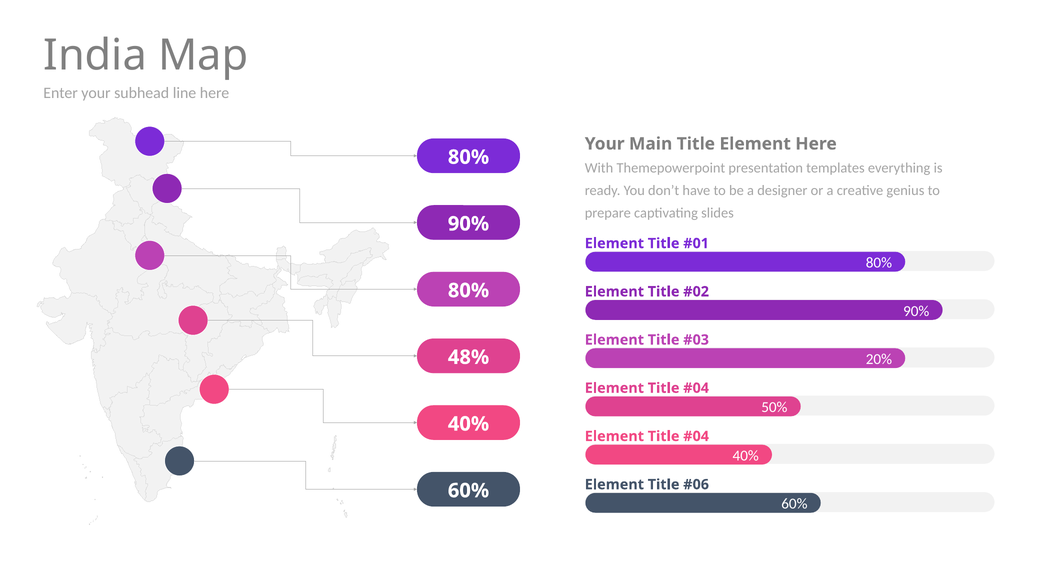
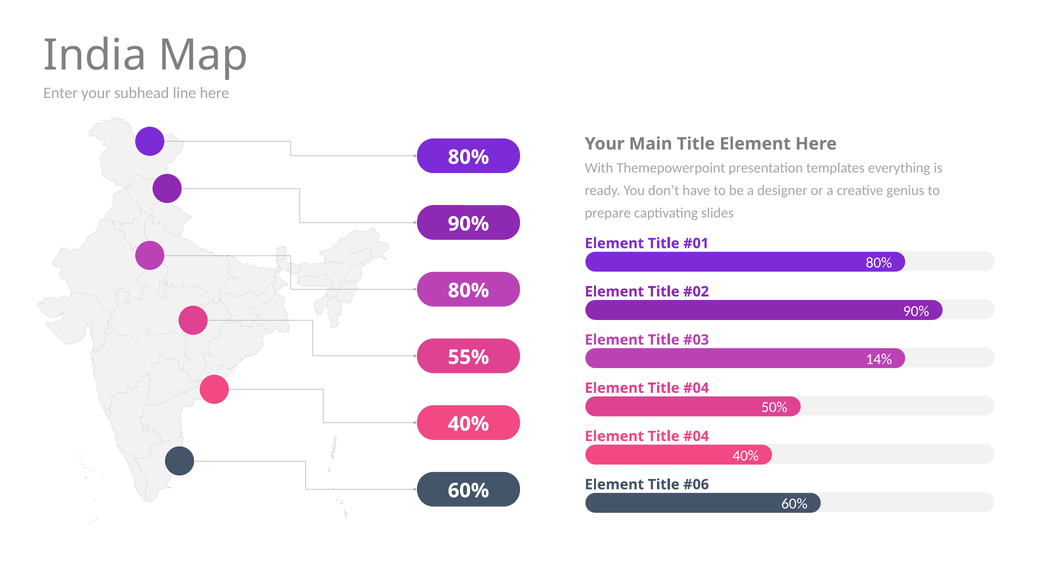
20%: 20% -> 14% (879, 359)
48%: 48% -> 55% (468, 357)
